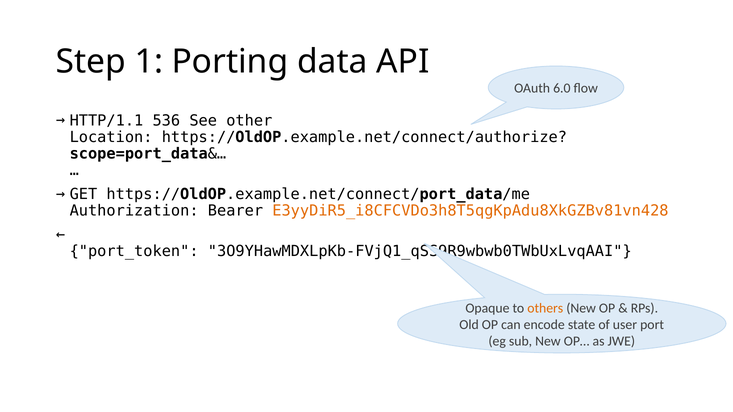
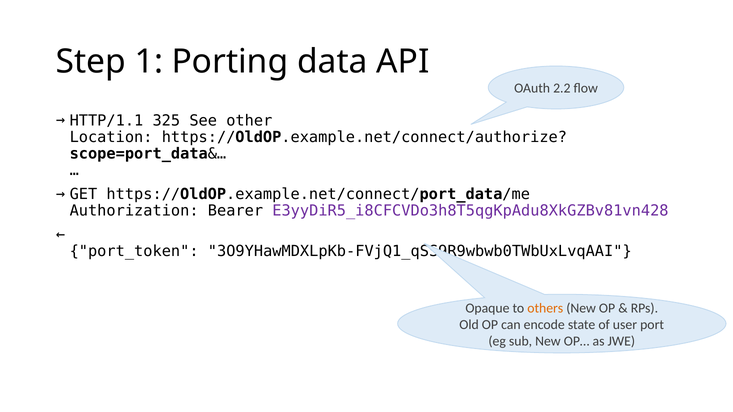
6.0: 6.0 -> 2.2 (562, 88)
536: 536 -> 325 (166, 121)
E3yyDiR5_i8CFCVDo3h8T5qgKpAdu8XkGZBv81vn428 colour: orange -> purple (470, 211)
